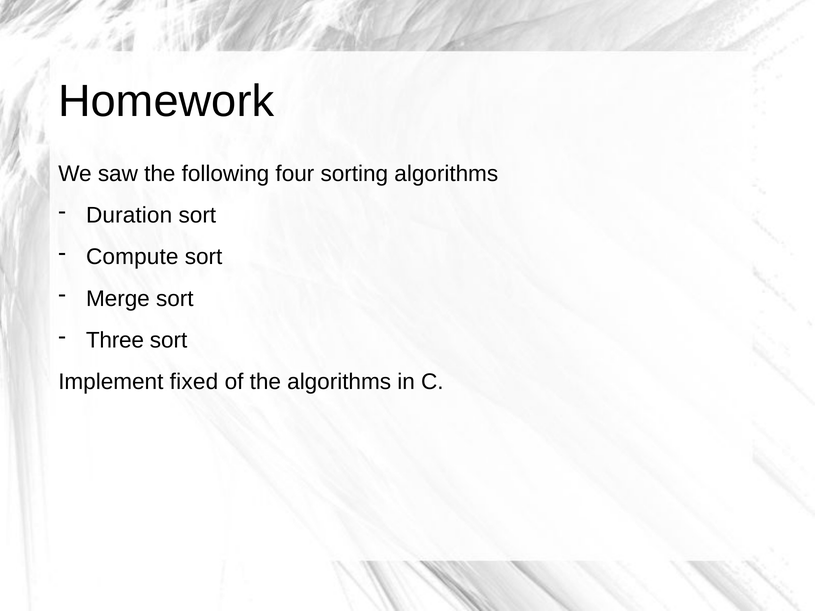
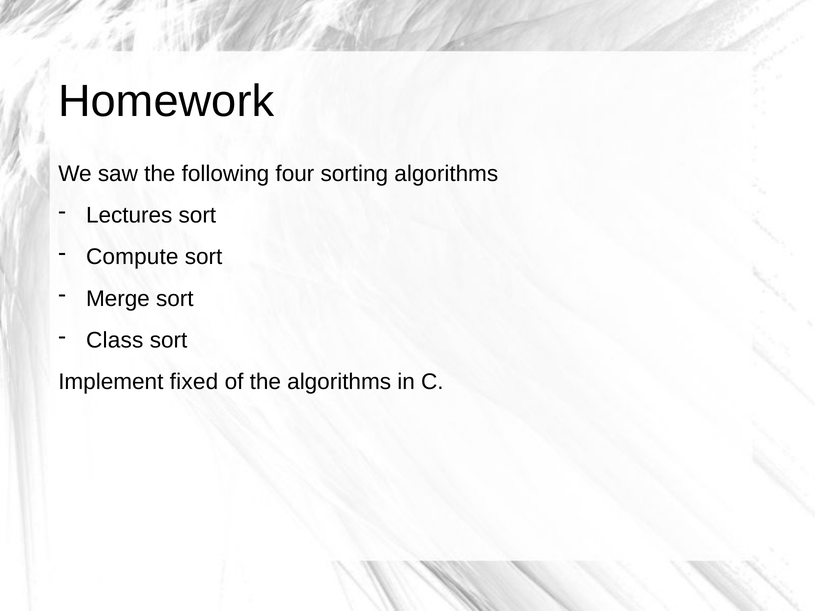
Duration: Duration -> Lectures (129, 215)
Three: Three -> Class (115, 340)
